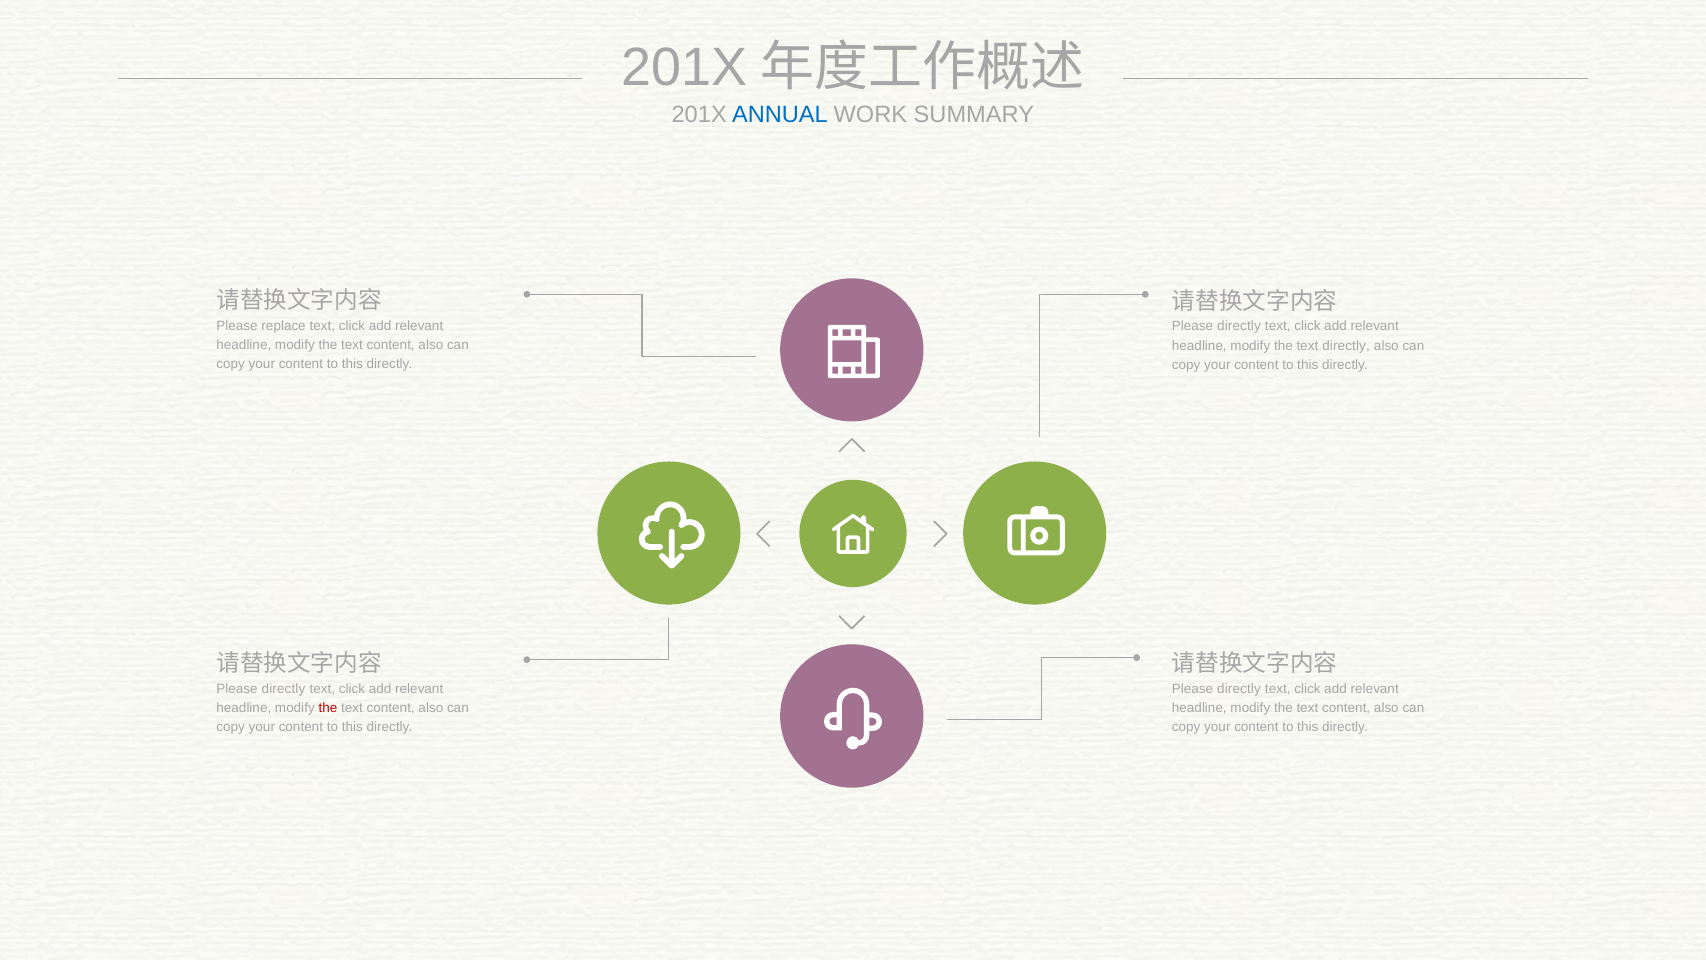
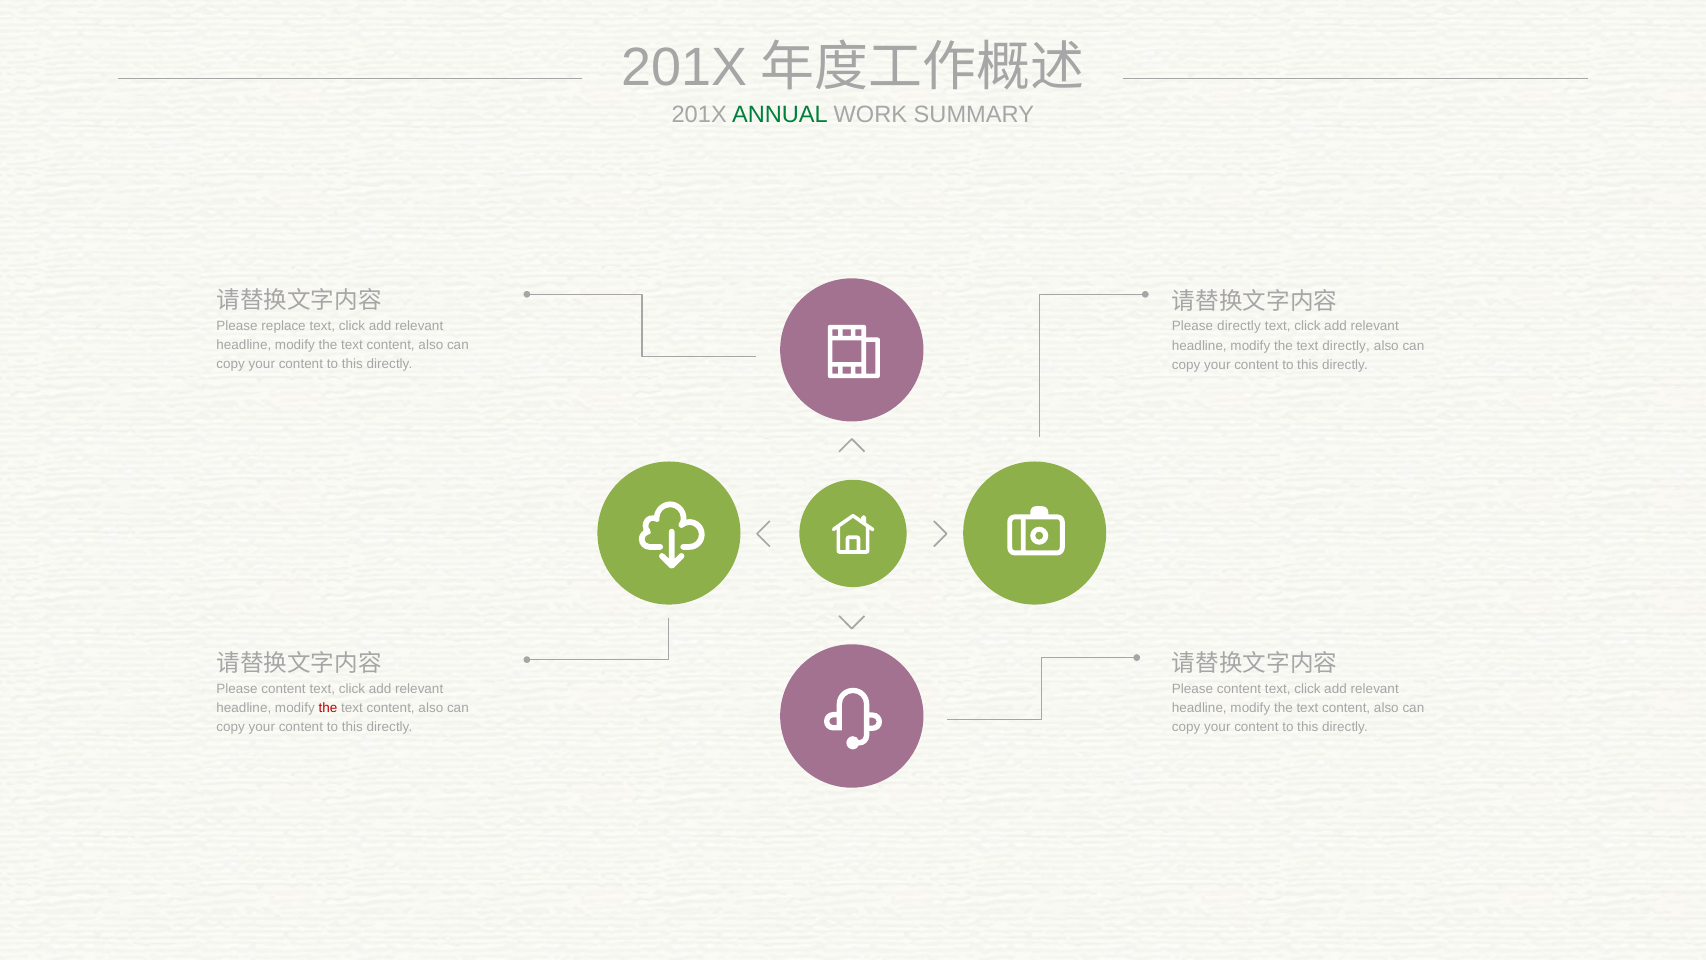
ANNUAL colour: blue -> green (780, 114)
directly: directly -> content (284, 688)
directly: directly -> content (1239, 688)
